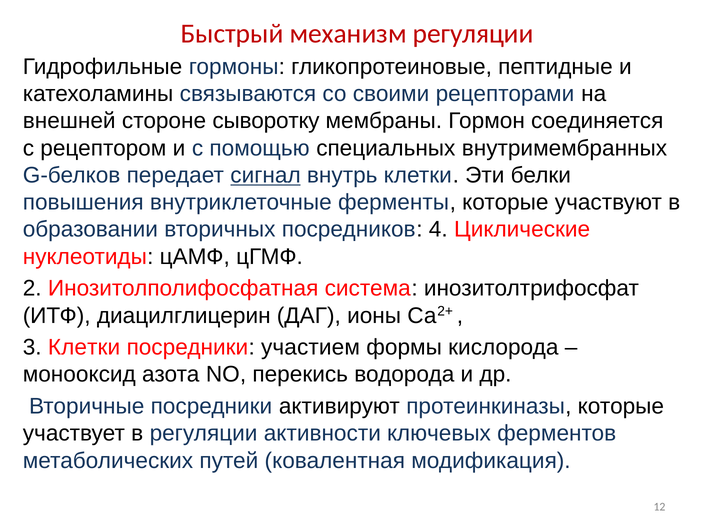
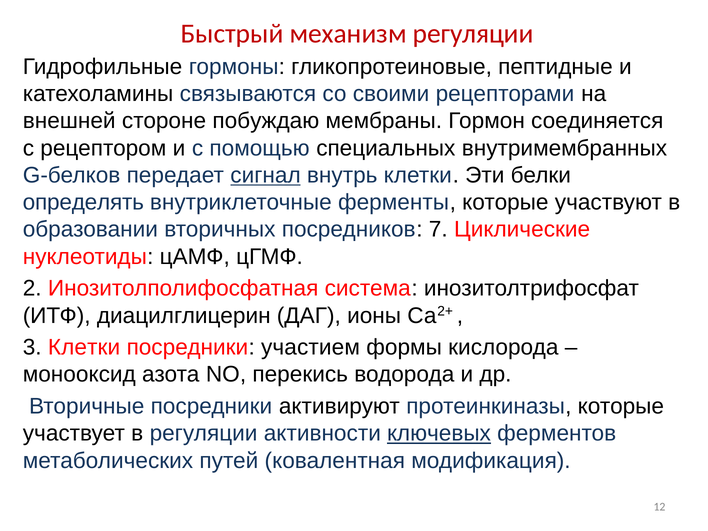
сыворотку: сыворотку -> побуждаю (266, 121)
повышения: повышения -> определять (83, 202)
4: 4 -> 7 (438, 229)
ключевых underline: none -> present (439, 433)
